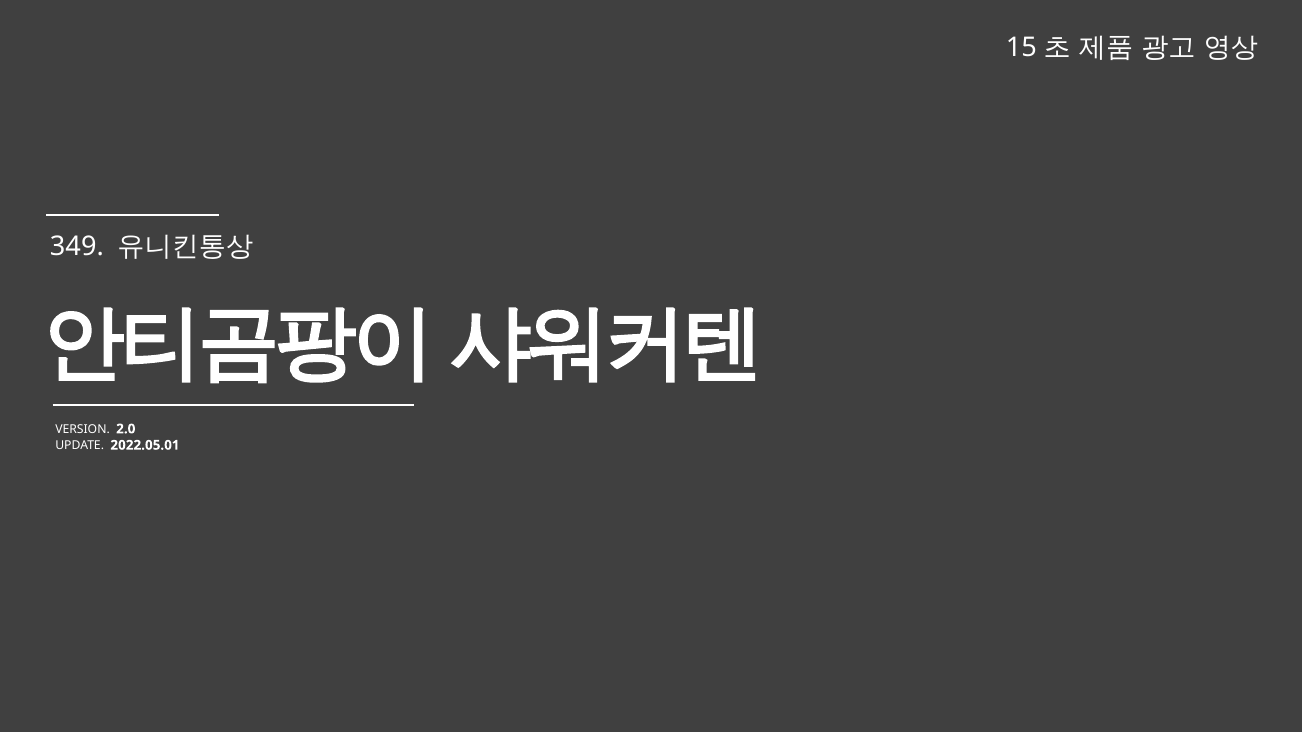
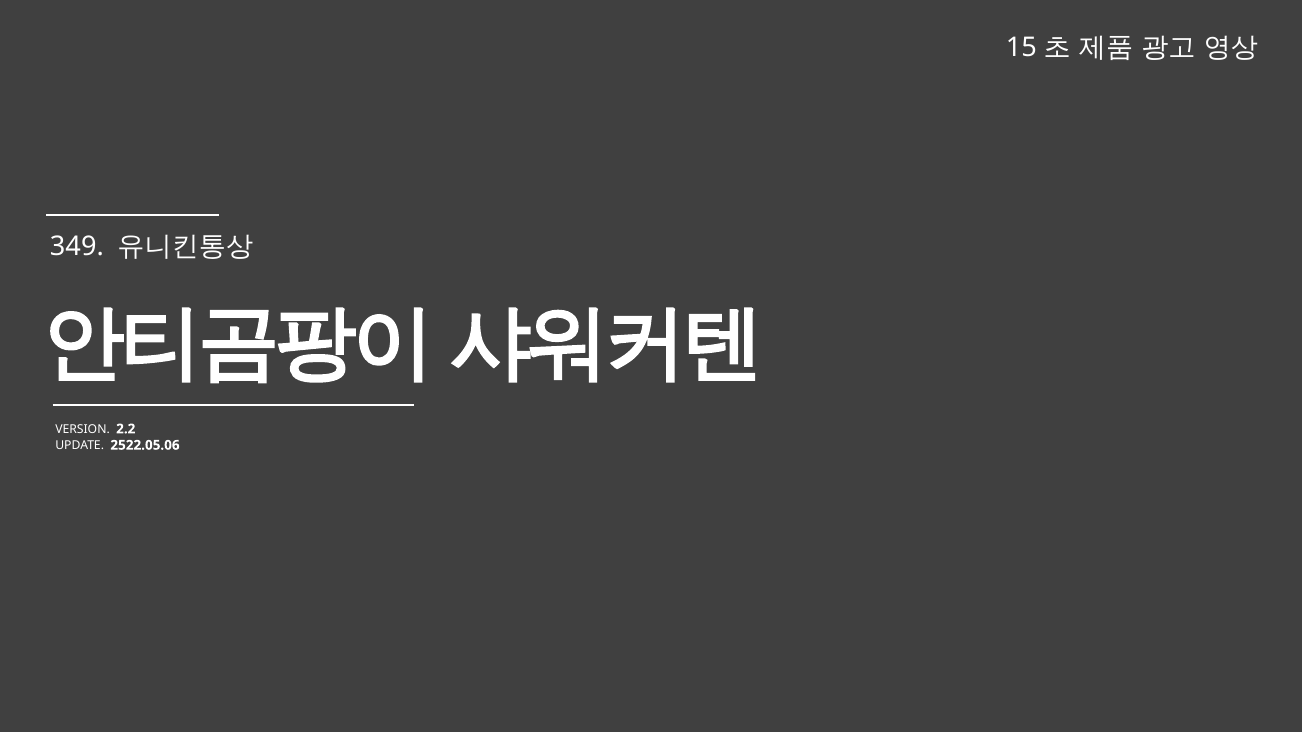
2.0: 2.0 -> 2.2 (126, 429)
2022.05.01: 2022.05.01 -> 2522.05.06 (145, 445)
